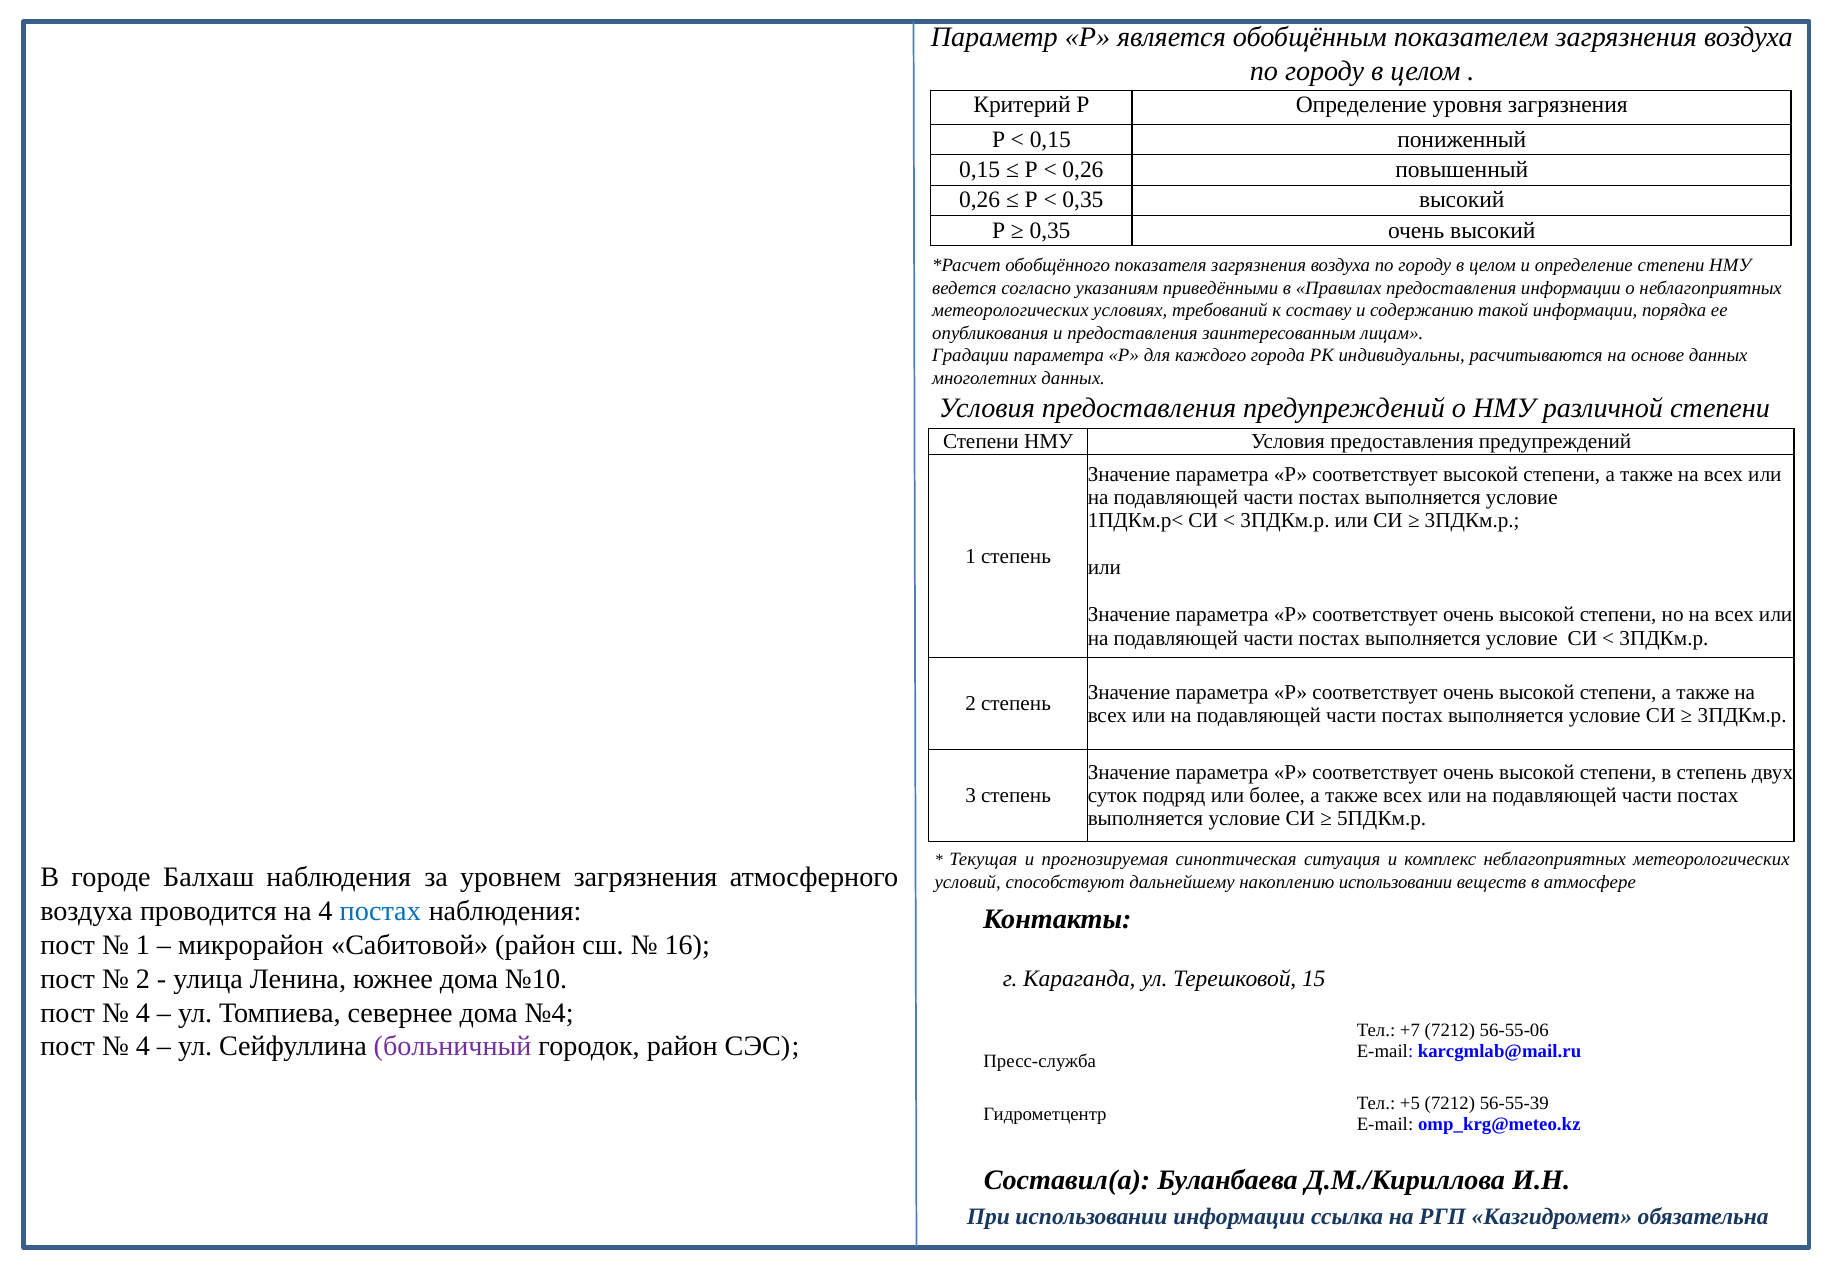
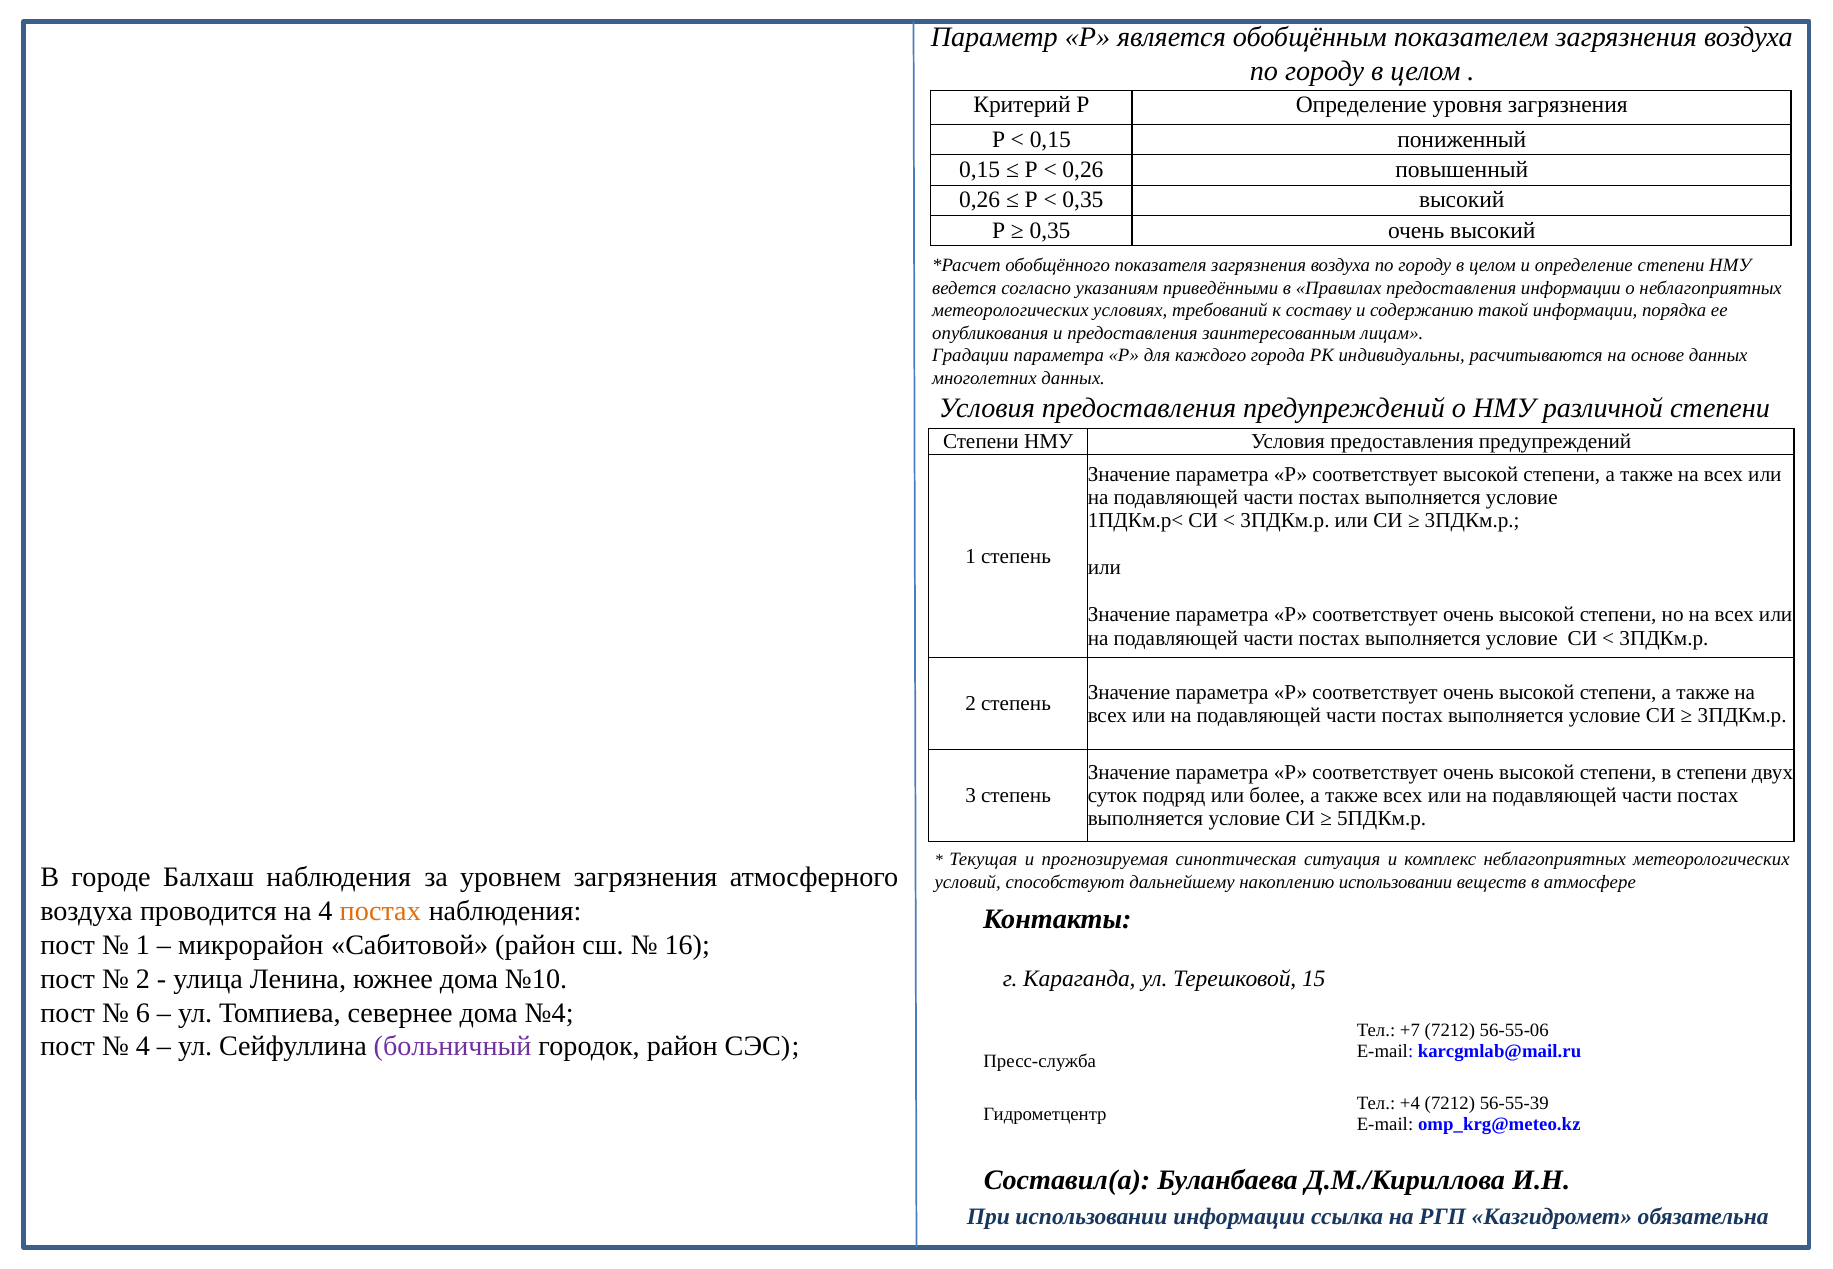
в степень: степень -> степени (1712, 772)
постах colour: blue -> orange (380, 911)
4: 4 -> 6 (143, 1013)
+5: +5 -> +4 (1410, 1104)
